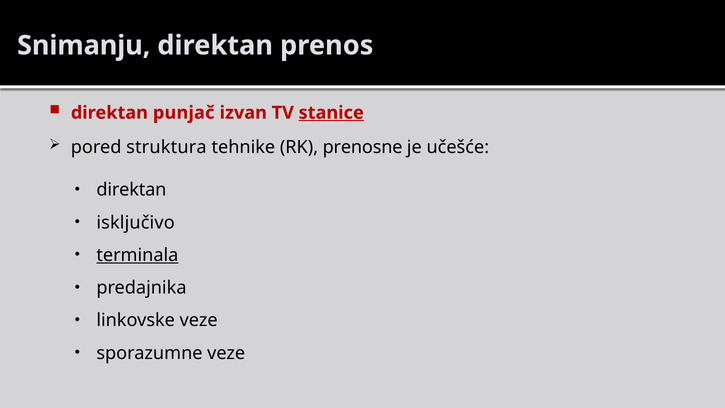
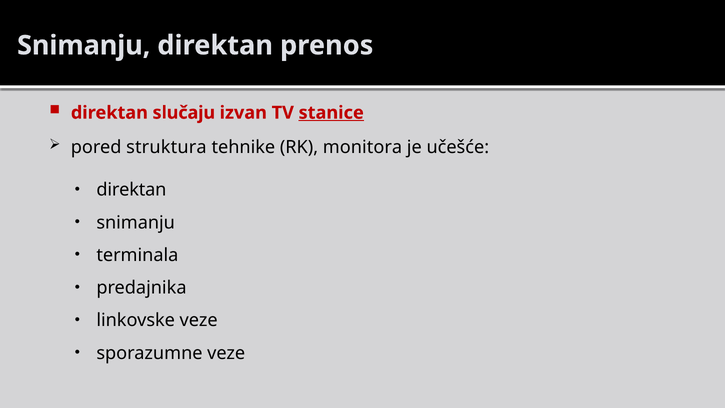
punjač: punjač -> slučaju (184, 113)
prenosne: prenosne -> monitora (362, 147)
isključivo: isključivo -> snimanju (136, 222)
terminala underline: present -> none (137, 255)
